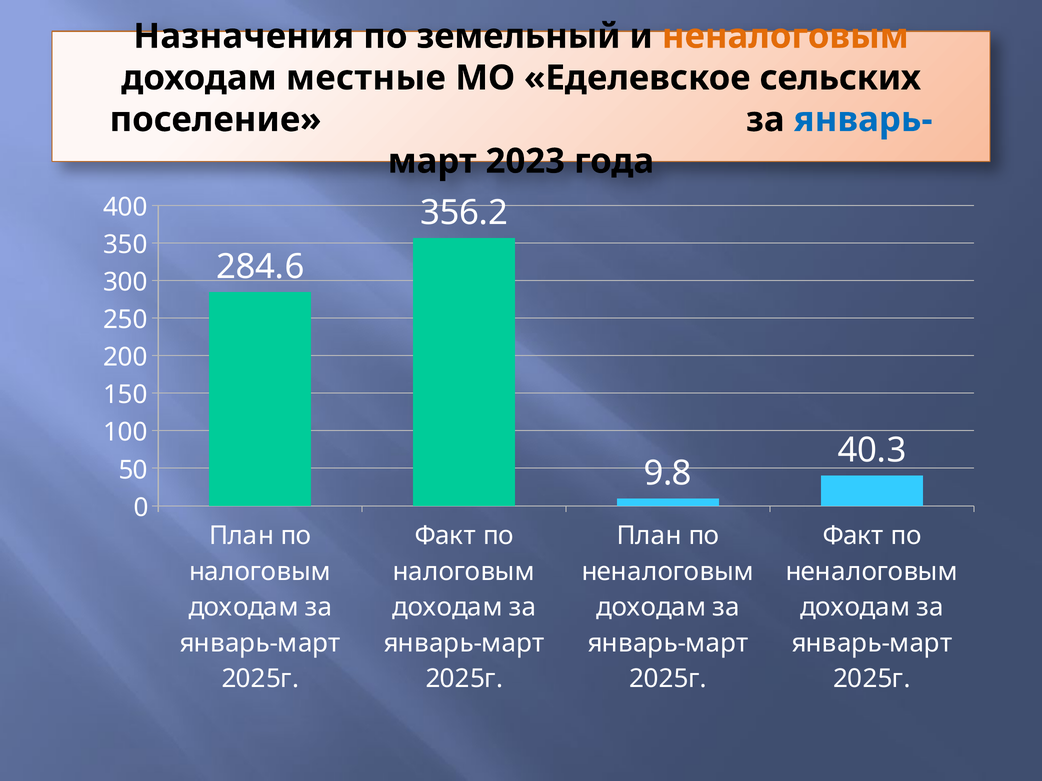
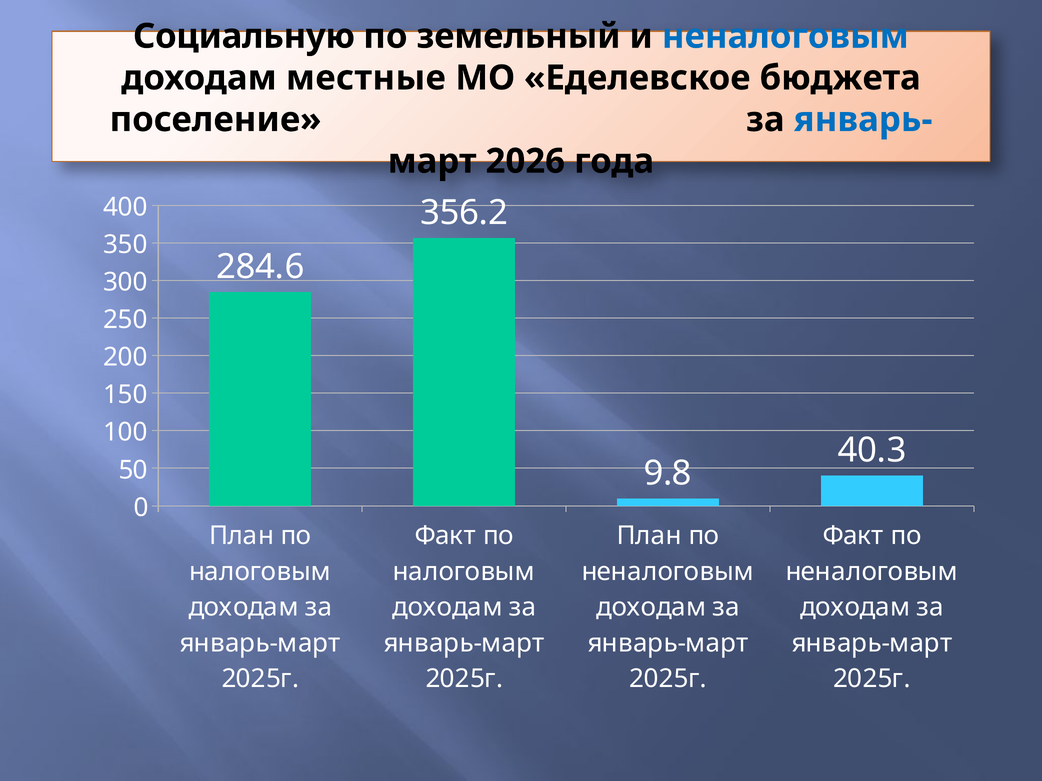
Назначения: Назначения -> Социальную (244, 36)
неналоговым colour: orange -> blue (785, 36)
сельских: сельских -> бюджета (840, 78)
2023: 2023 -> 2026 (525, 161)
